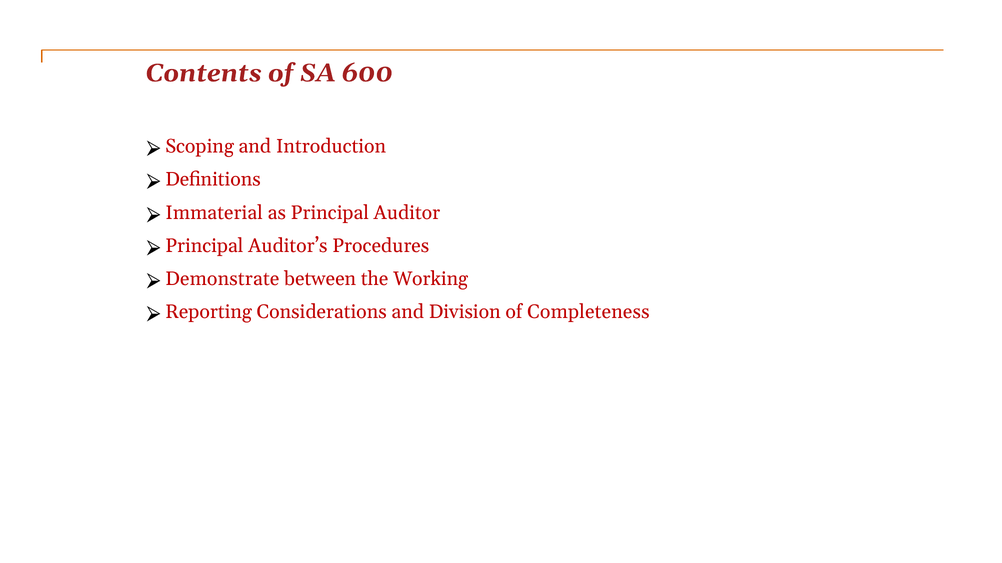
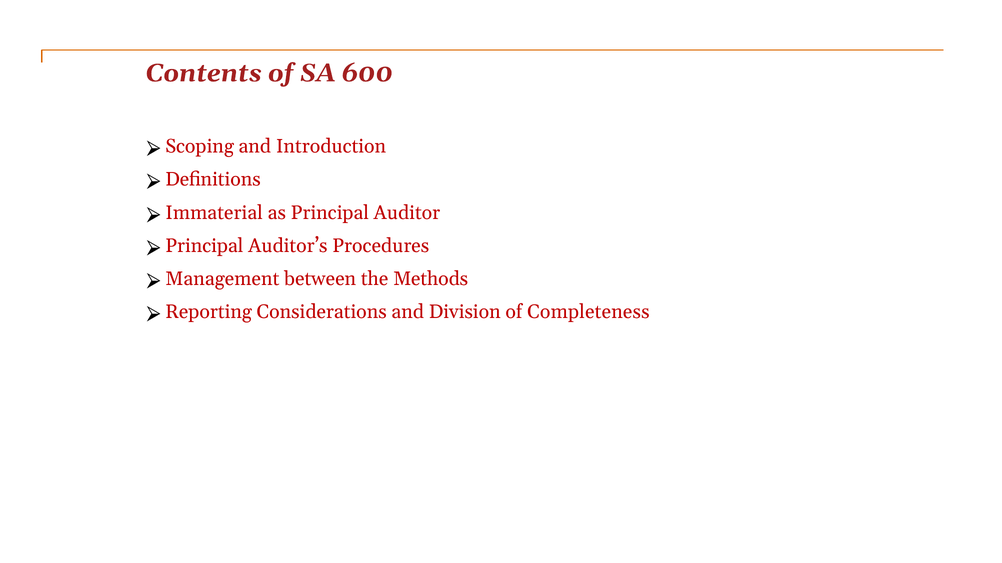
Demonstrate: Demonstrate -> Management (222, 279)
Working: Working -> Methods (431, 279)
